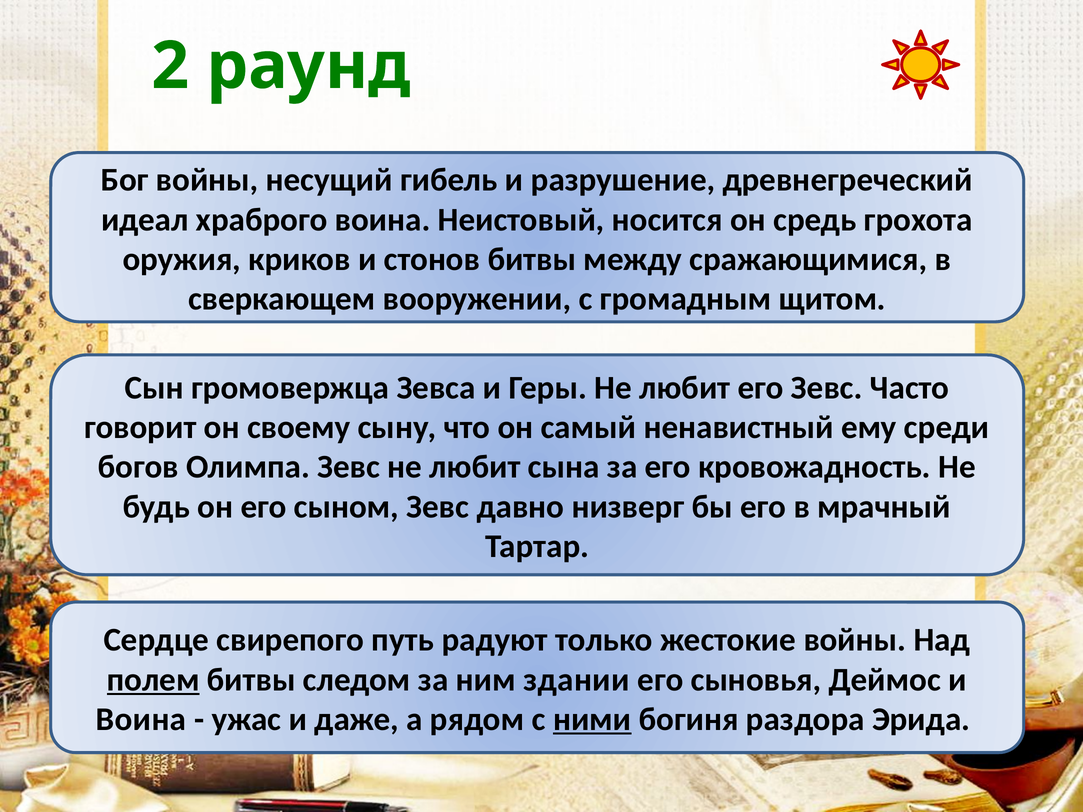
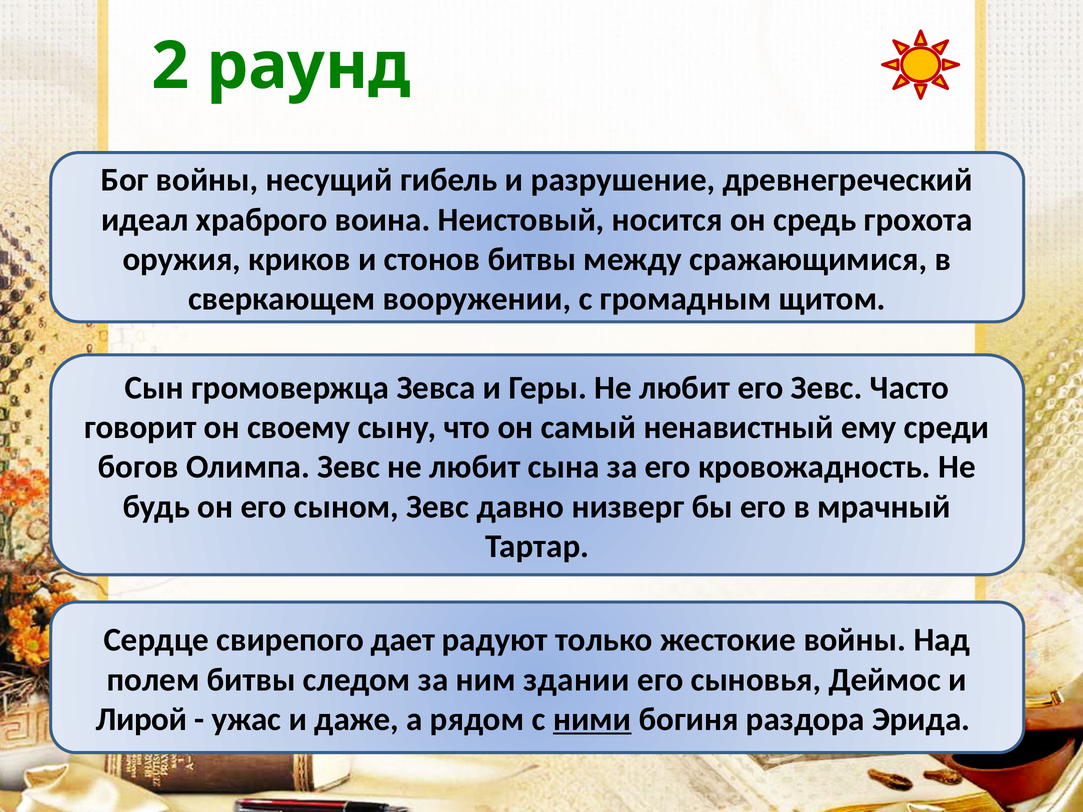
путь: путь -> дает (403, 640)
полем underline: present -> none (153, 680)
Воина: Воина -> Лирой (141, 720)
